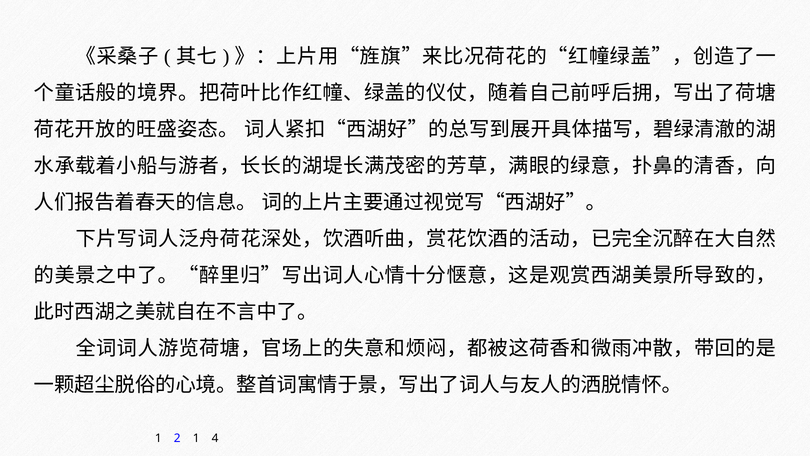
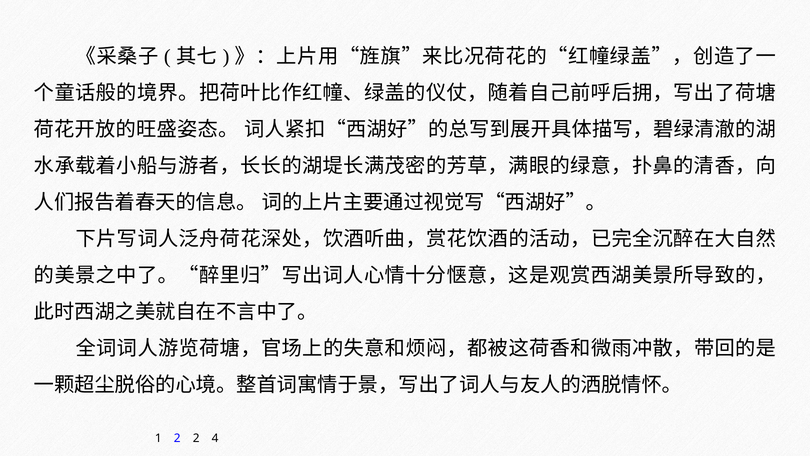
2 1: 1 -> 2 (196, 438)
